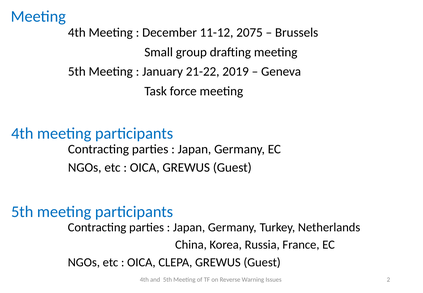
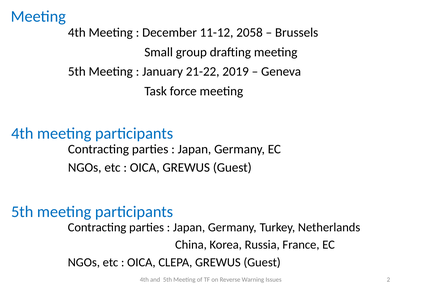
2075: 2075 -> 2058 (250, 33)
